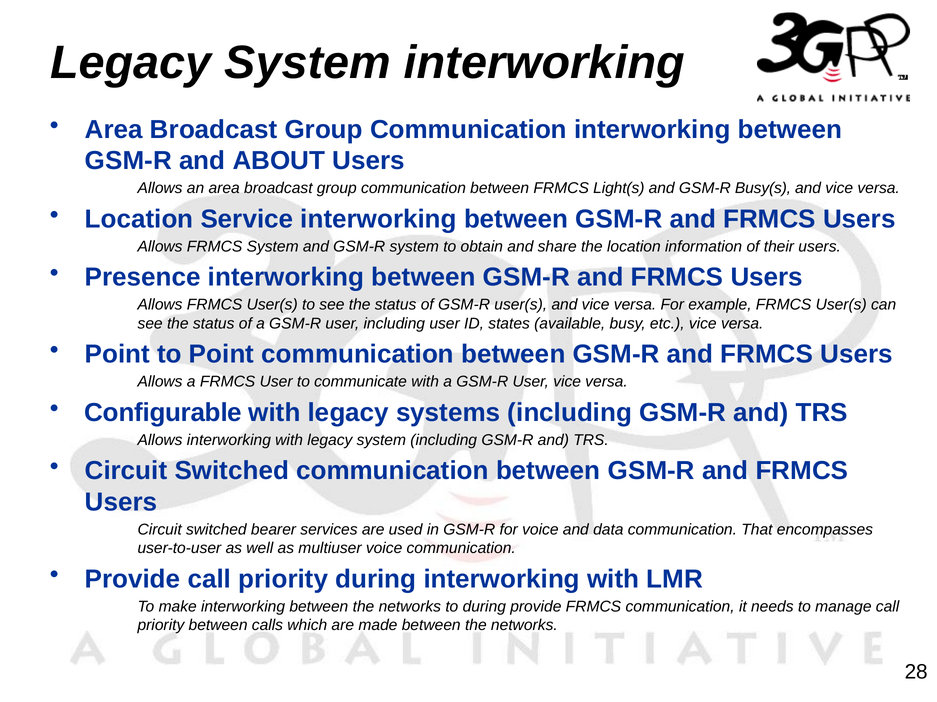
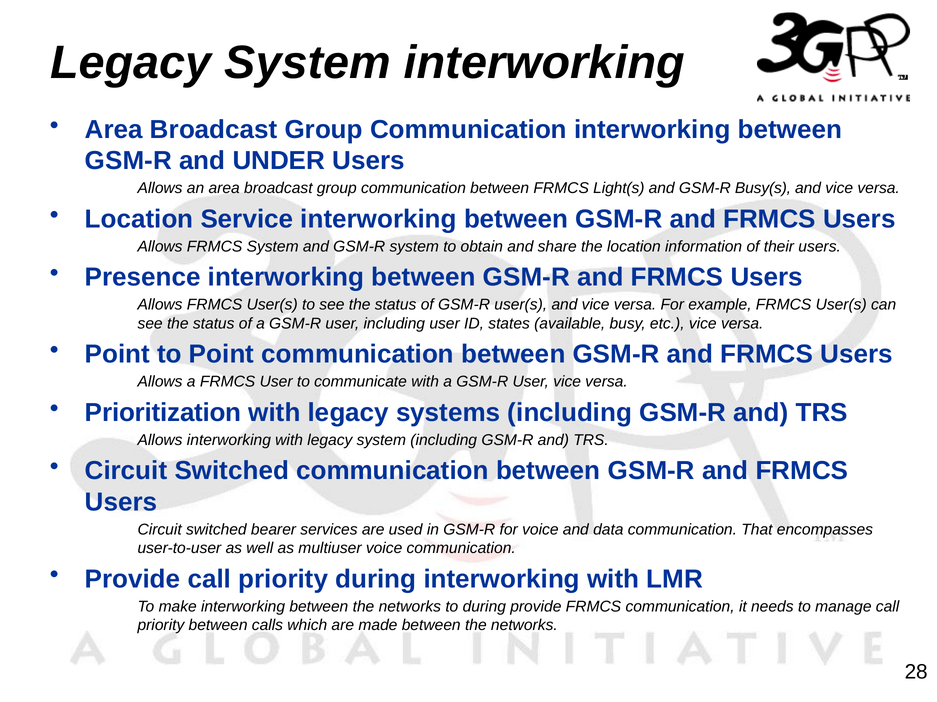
ABOUT: ABOUT -> UNDER (279, 161)
Configurable: Configurable -> Prioritization (163, 413)
